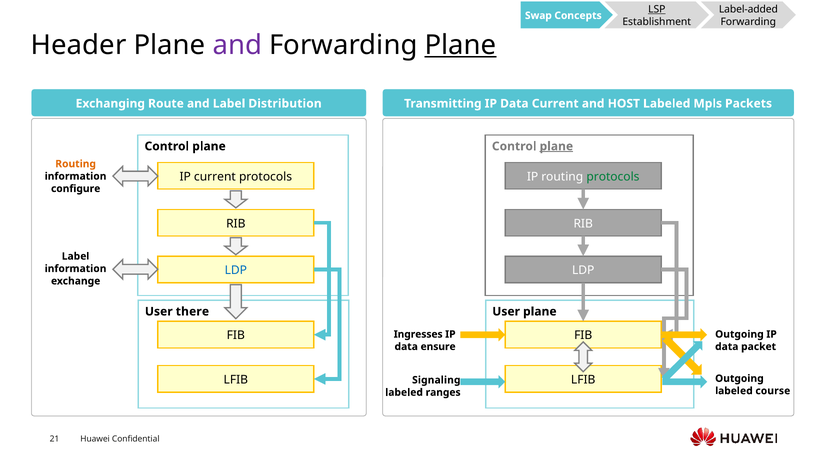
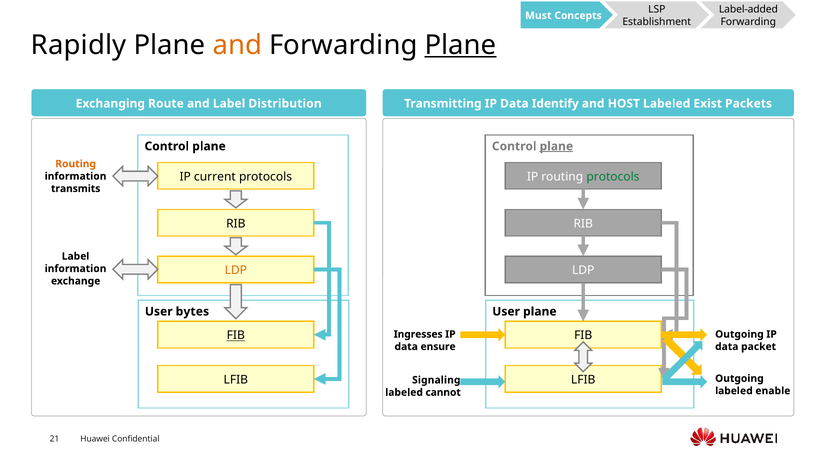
LSP underline: present -> none (657, 9)
Swap: Swap -> Must (538, 16)
Header: Header -> Rapidly (79, 45)
and colour: purple -> orange (237, 45)
Data Current: Current -> Identify (555, 104)
Mpls: Mpls -> Exist (708, 104)
configure: configure -> transmits (76, 189)
LDP colour: blue -> orange (236, 271)
there: there -> bytes (192, 312)
FIB underline: none -> present (236, 336)
course: course -> enable (773, 391)
ranges: ranges -> cannot (443, 393)
